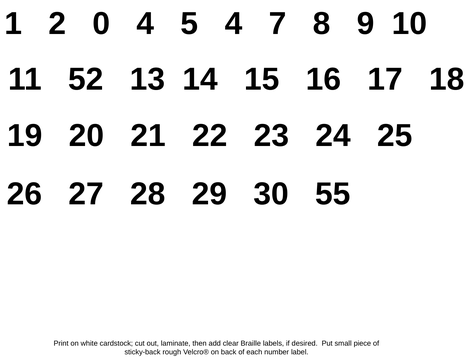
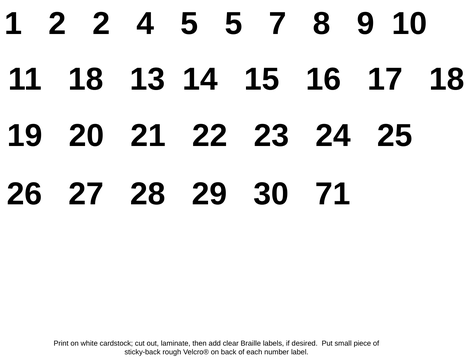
2 0: 0 -> 2 (101, 24)
5 4: 4 -> 5 (234, 24)
11 52: 52 -> 18 (86, 79)
55: 55 -> 71 (333, 194)
